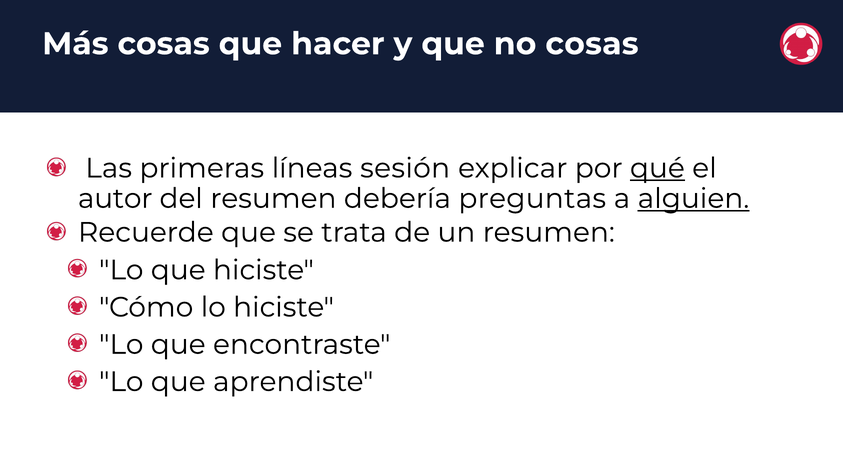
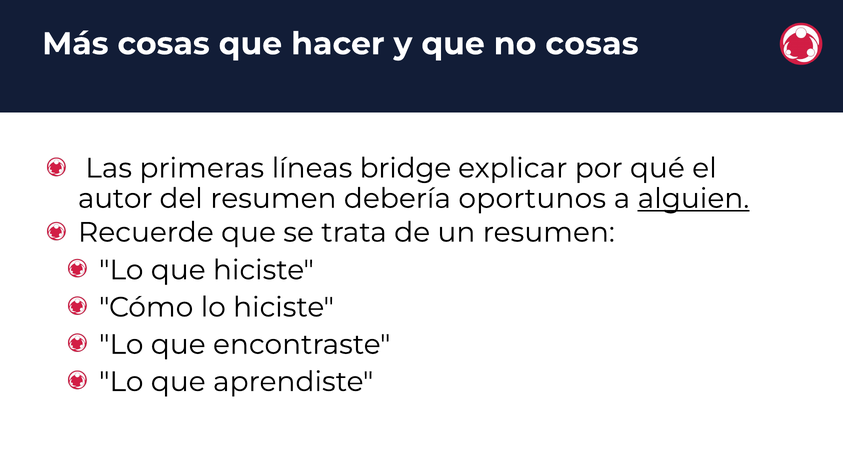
sesión: sesión -> bridge (405, 168)
qué underline: present -> none (657, 168)
preguntas: preguntas -> oportunos (532, 199)
